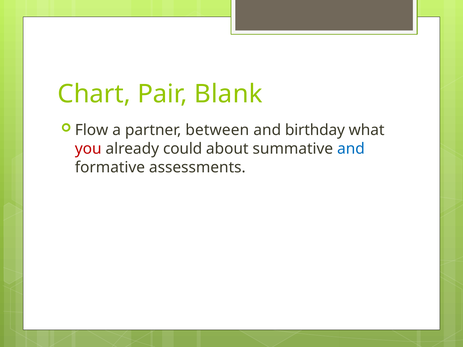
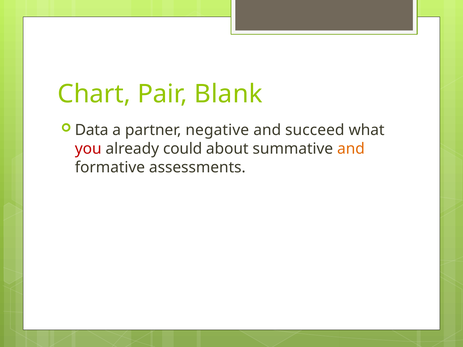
Flow: Flow -> Data (92, 130)
between: between -> negative (217, 130)
birthday: birthday -> succeed (315, 130)
and colour: blue -> orange (351, 149)
